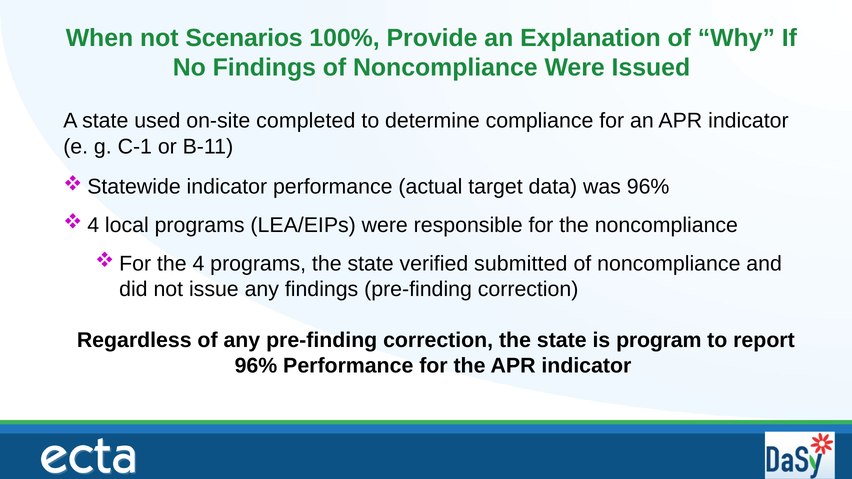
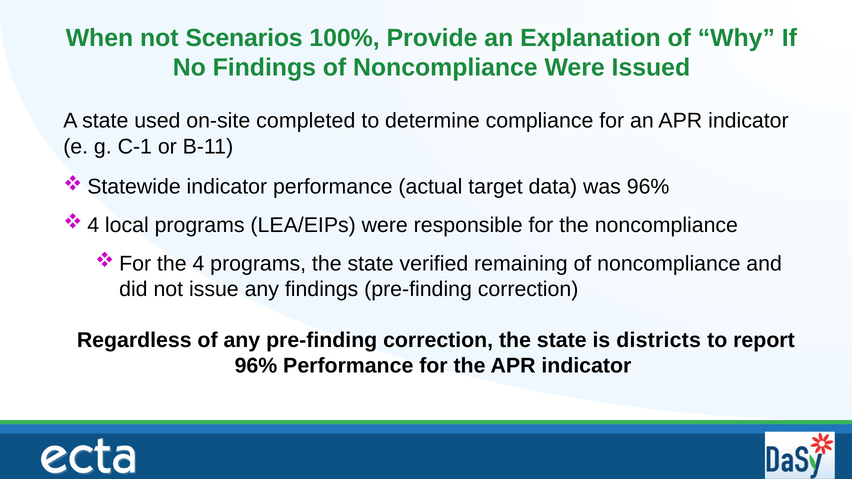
submitted: submitted -> remaining (521, 264)
program: program -> districts (659, 340)
